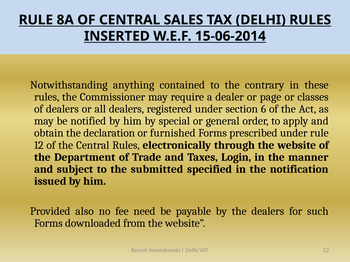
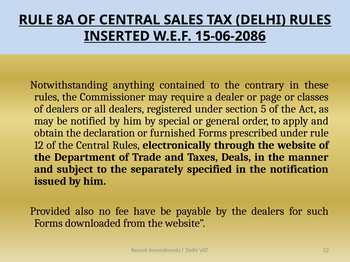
15-06-2014: 15-06-2014 -> 15-06-2086 (230, 36)
6: 6 -> 5 (264, 109)
Login: Login -> Deals (236, 157)
submitted: submitted -> separately (157, 170)
need: need -> have (144, 212)
